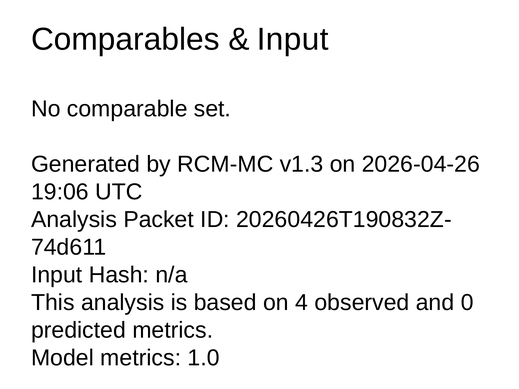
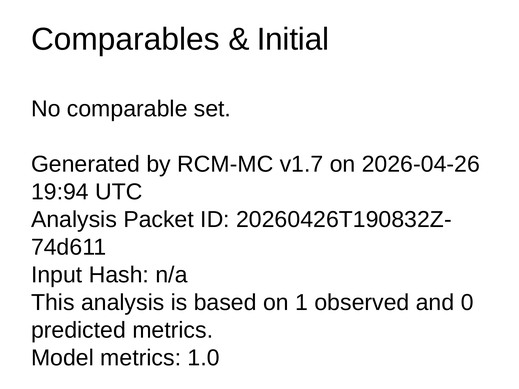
Input: Input -> Initial (293, 39)
v1.3: v1.3 -> v1.7 (302, 164)
19:06: 19:06 -> 19:94 (60, 192)
4: 4 -> 1 (302, 303)
